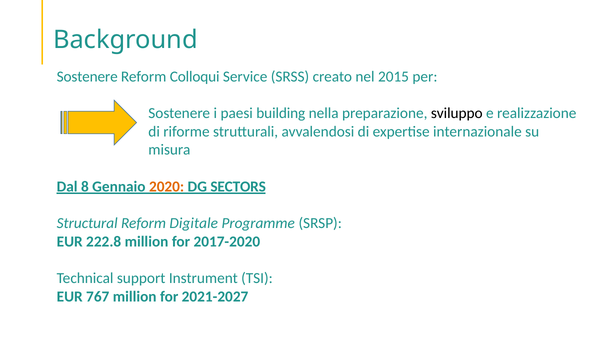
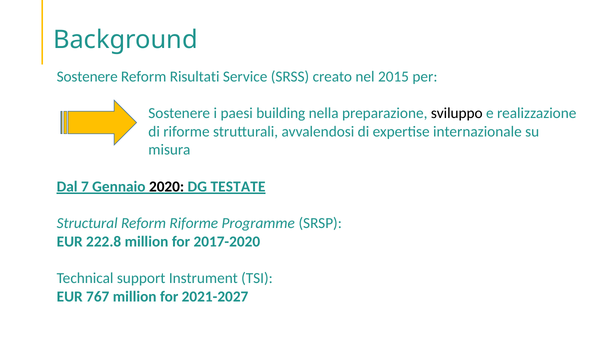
Colloqui: Colloqui -> Risultati (195, 76)
8: 8 -> 7 (85, 186)
2020 colour: orange -> black (167, 186)
SECTORS: SECTORS -> TESTATE (238, 186)
Reform Digitale: Digitale -> Riforme (194, 223)
